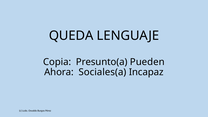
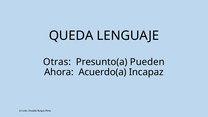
Copia: Copia -> Otras (57, 62)
Sociales(a: Sociales(a -> Acuerdo(a (103, 72)
